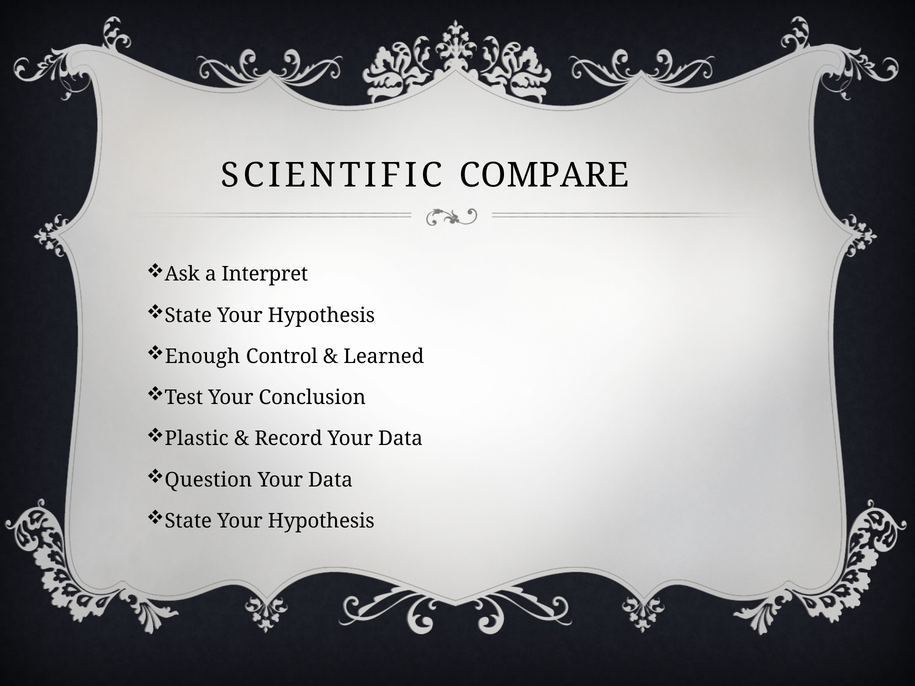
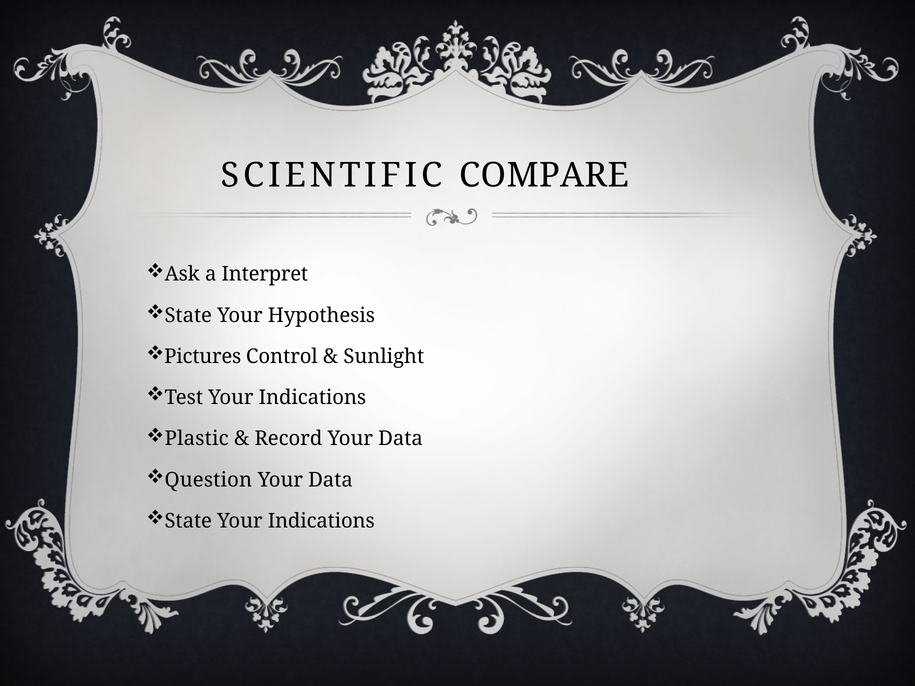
Enough: Enough -> Pictures (203, 357)
Learned: Learned -> Sunlight (384, 357)
Test Your Conclusion: Conclusion -> Indications (312, 398)
Hypothesis: Hypothesis -> Indications (321, 521)
